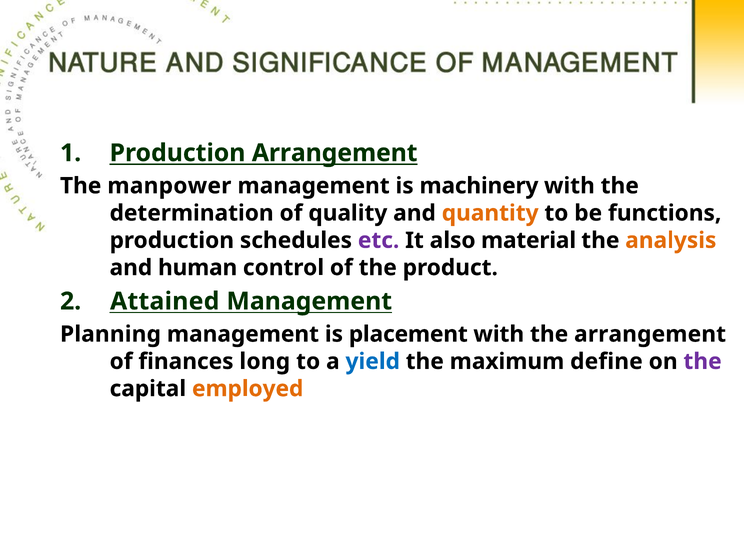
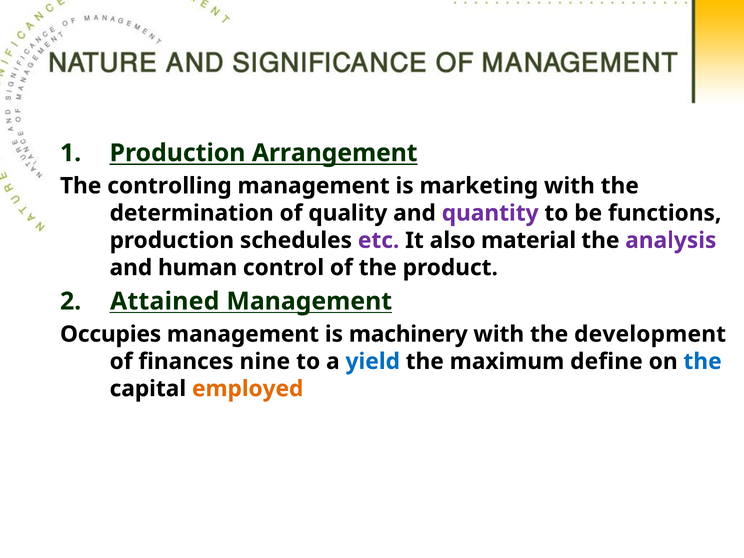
manpower: manpower -> controlling (169, 186)
machinery: machinery -> marketing (479, 186)
quantity colour: orange -> purple (490, 213)
analysis colour: orange -> purple (671, 240)
Planning: Planning -> Occupies (111, 334)
placement: placement -> machinery (408, 334)
the arrangement: arrangement -> development (650, 334)
long: long -> nine (265, 361)
the colour: purple -> blue (703, 361)
